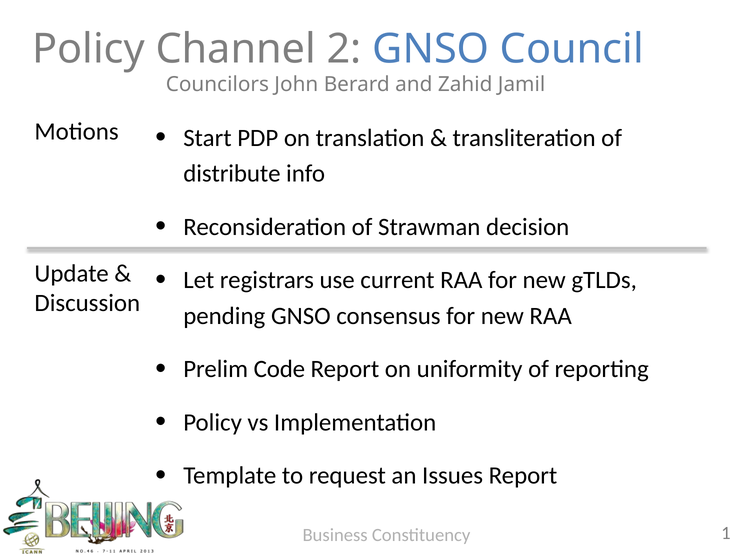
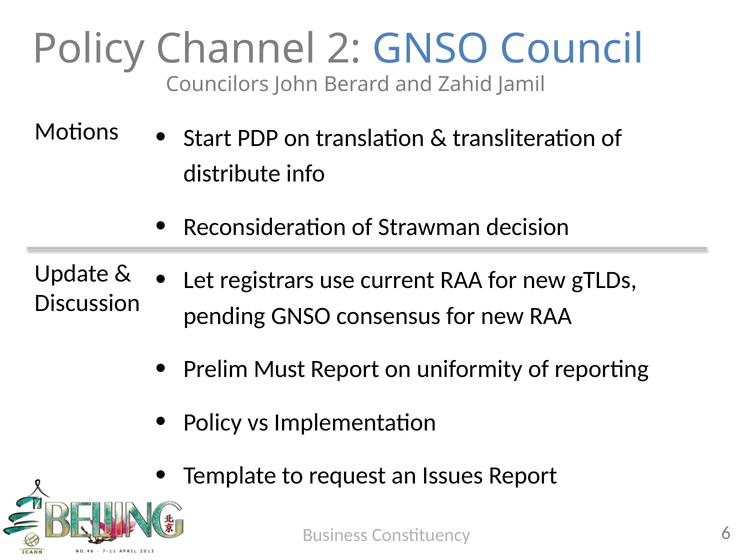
Code: Code -> Must (279, 369)
1: 1 -> 6 (726, 533)
